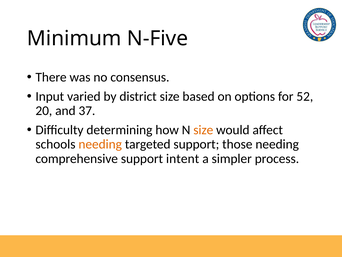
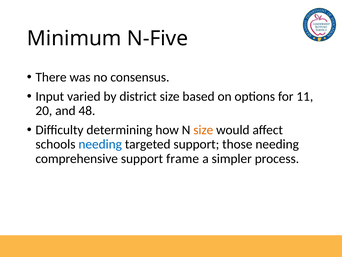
52: 52 -> 11 (305, 96)
37: 37 -> 48 (87, 111)
needing colour: orange -> blue (100, 144)
intent: intent -> frame (183, 158)
